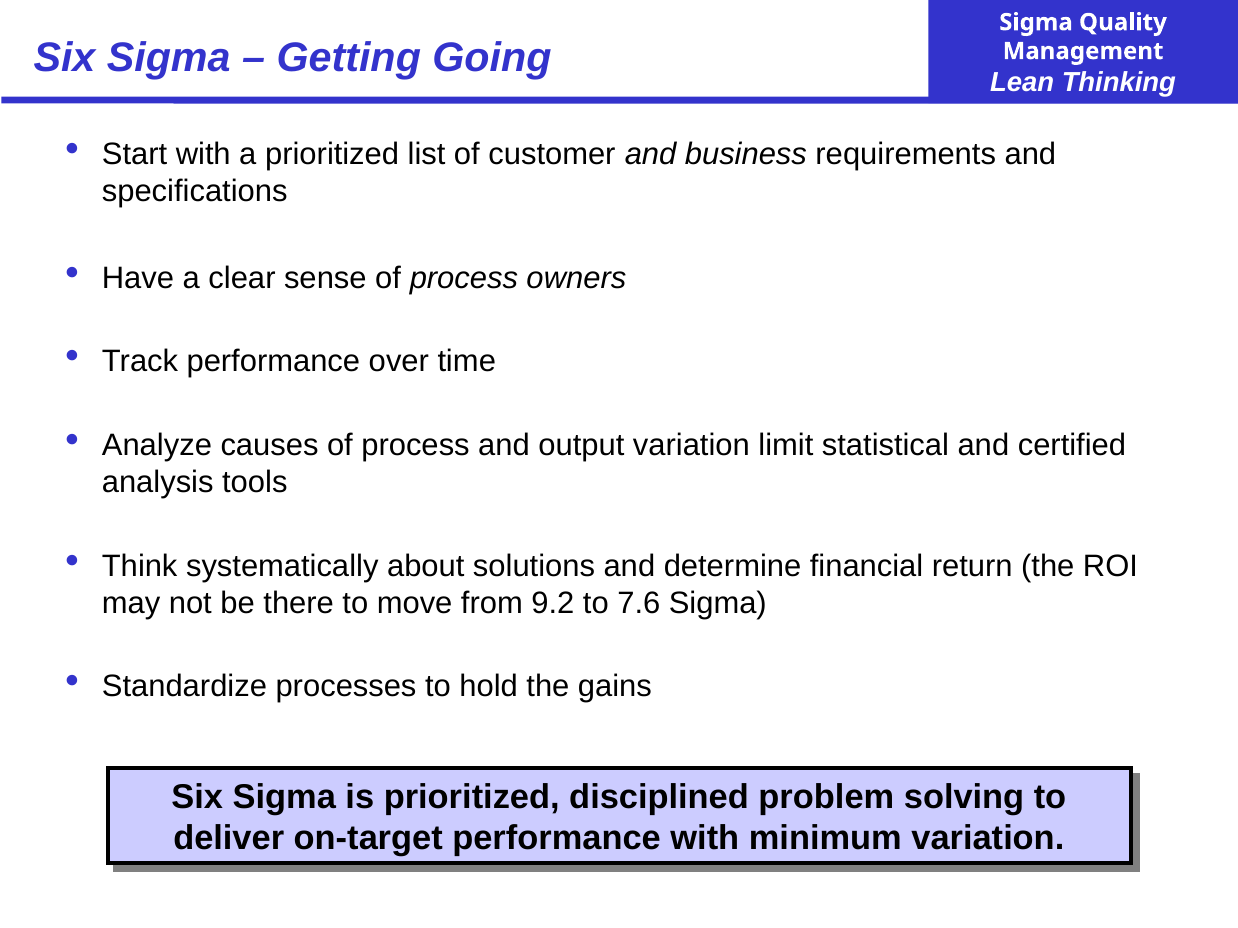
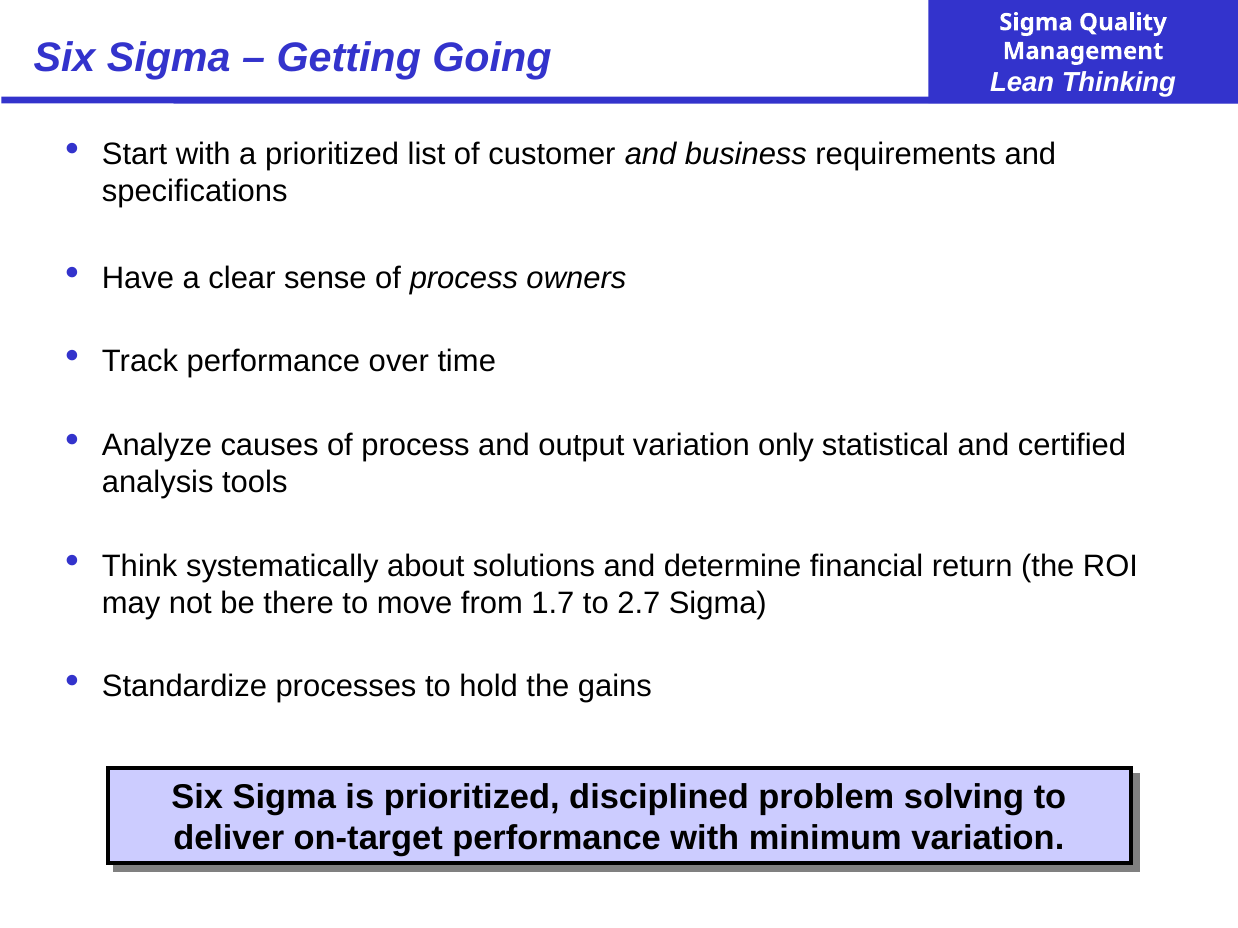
limit: limit -> only (786, 446)
9.2: 9.2 -> 1.7 (553, 603)
7.6: 7.6 -> 2.7 (639, 603)
